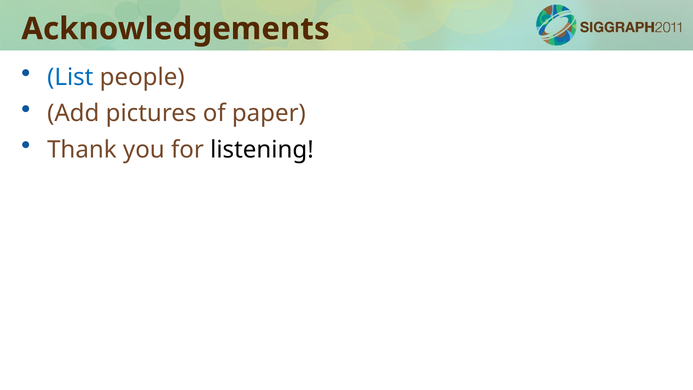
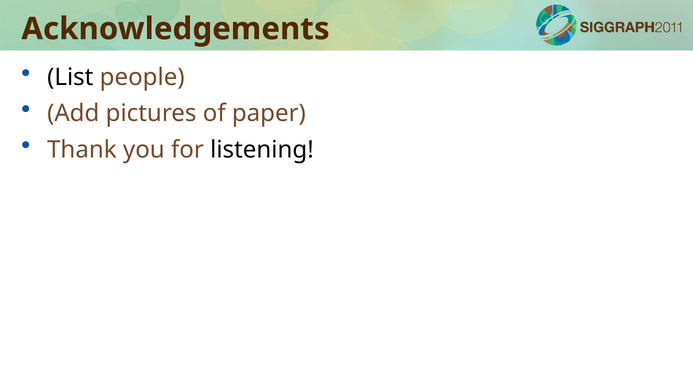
List colour: blue -> black (70, 77)
